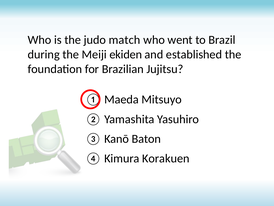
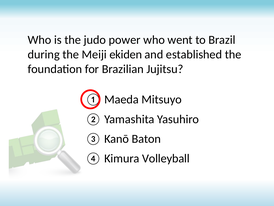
match: match -> power (125, 40)
Korakuen: Korakuen -> Volleyball (166, 158)
